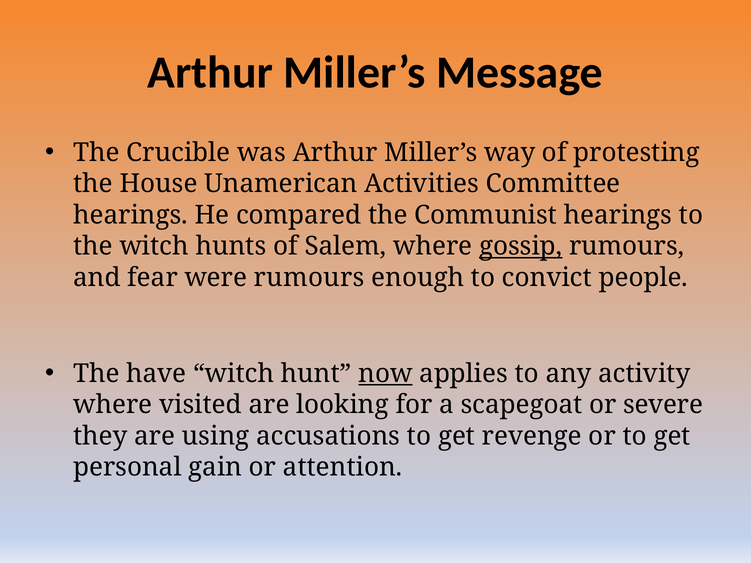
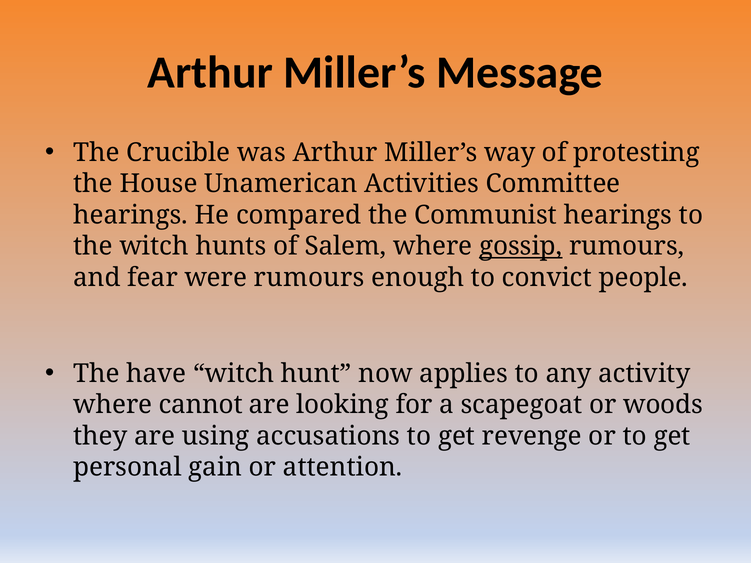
now underline: present -> none (385, 374)
visited: visited -> cannot (201, 405)
severe: severe -> woods (663, 405)
